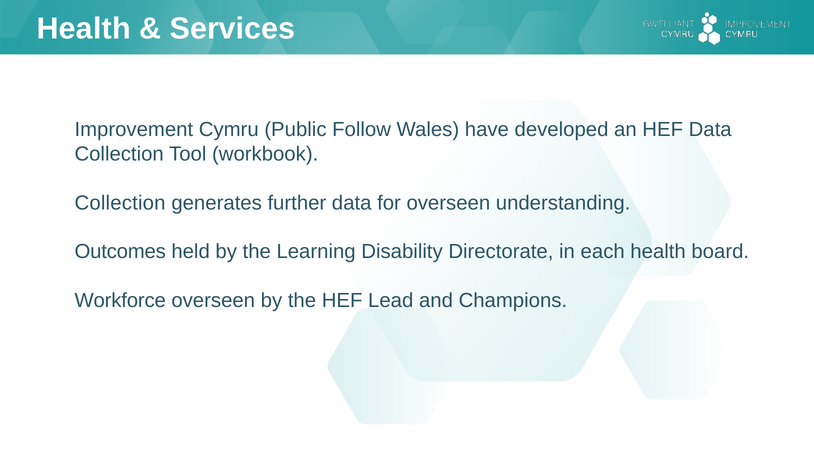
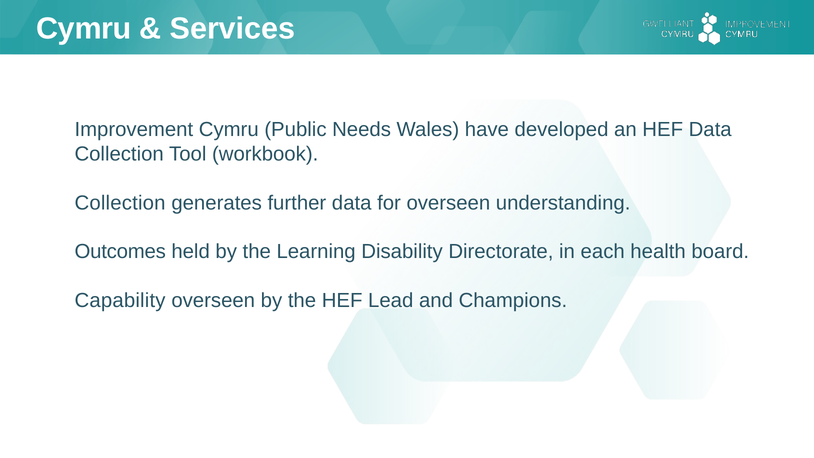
Health: Health -> Cymru (84, 29)
Follow: Follow -> Needs (362, 130)
Workforce: Workforce -> Capability (120, 300)
